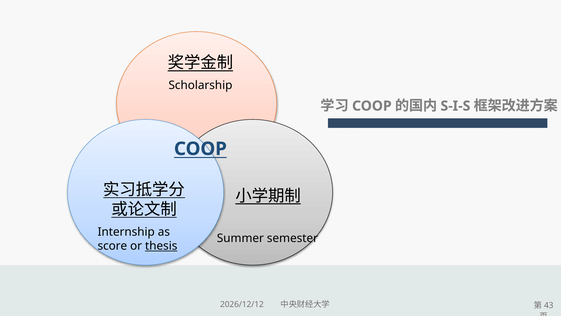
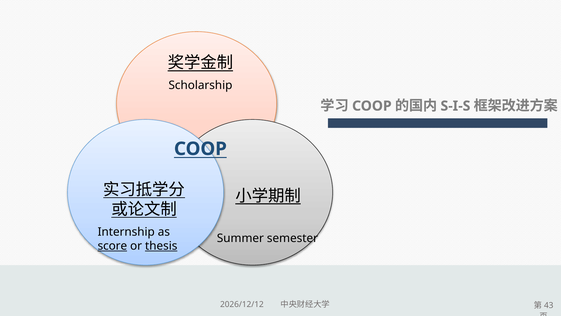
score underline: none -> present (112, 246)
